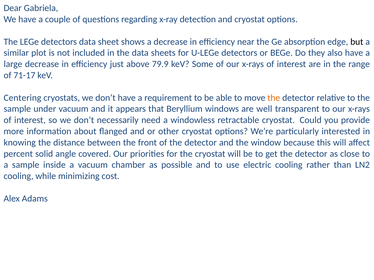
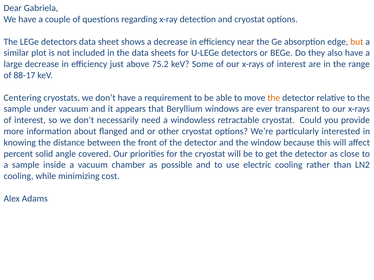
but colour: black -> orange (357, 42)
79.9: 79.9 -> 75.2 (160, 64)
71-17: 71-17 -> 88-17 (24, 75)
well: well -> ever (264, 109)
